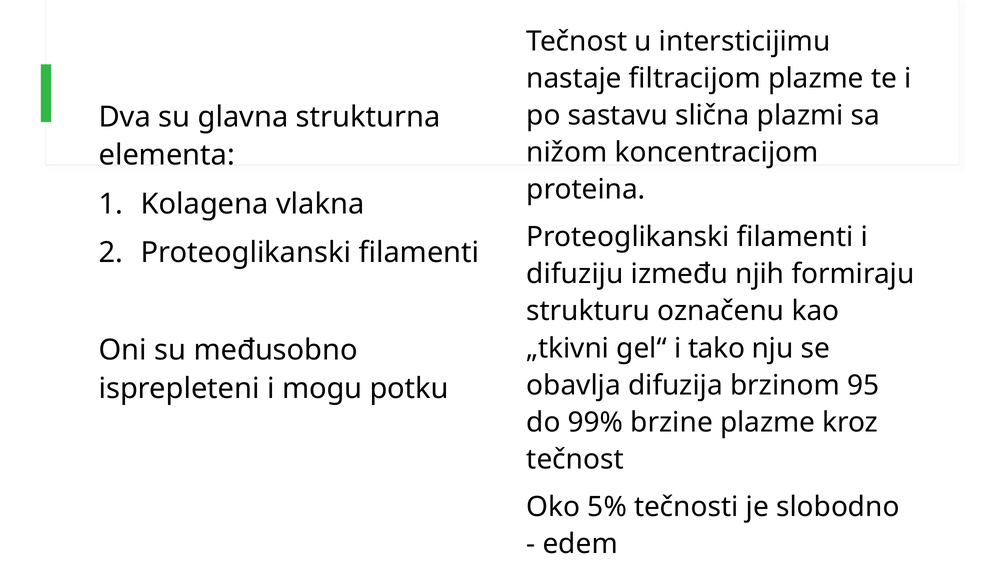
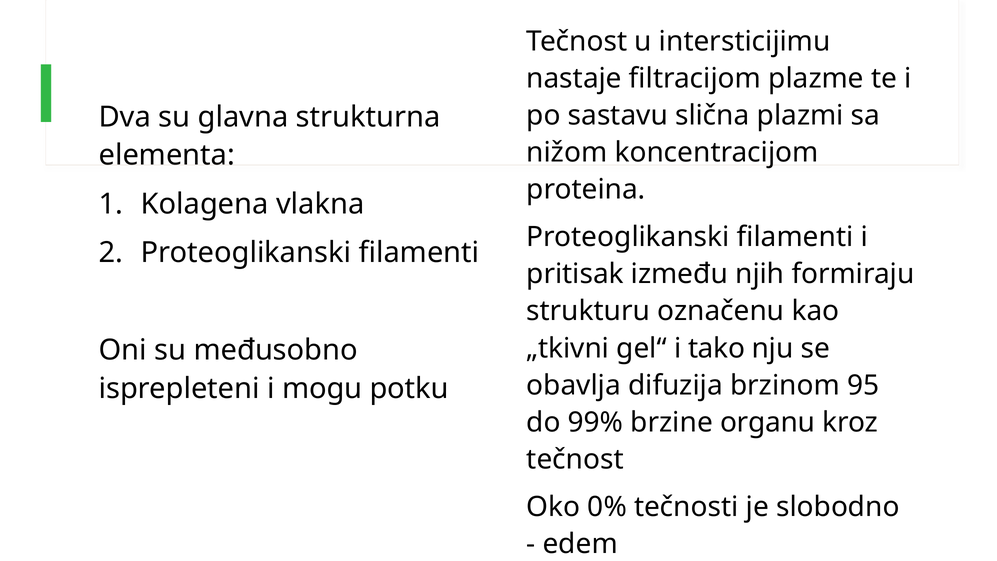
difuziju: difuziju -> pritisak (575, 274)
brzine plazme: plazme -> organu (768, 422)
5%: 5% -> 0% (607, 507)
